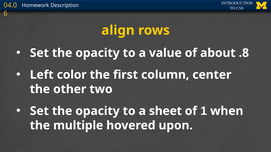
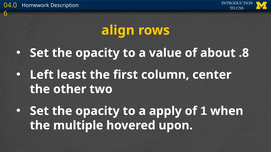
color: color -> least (72, 75)
sheet: sheet -> apply (165, 111)
